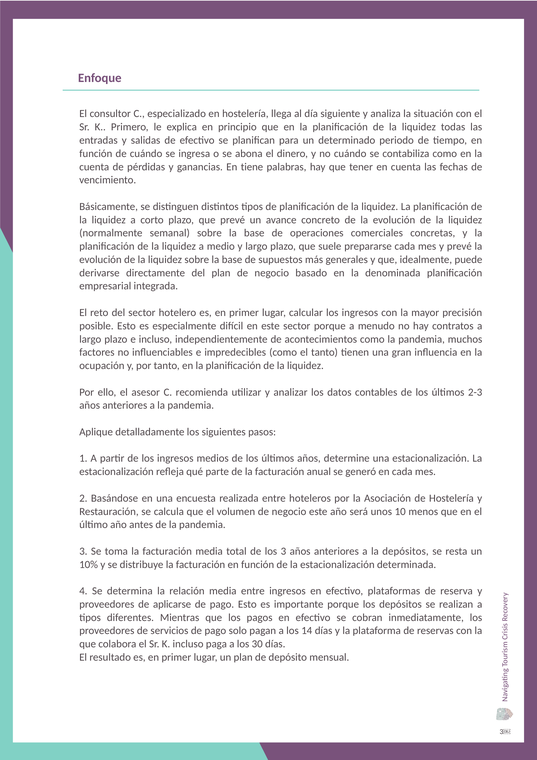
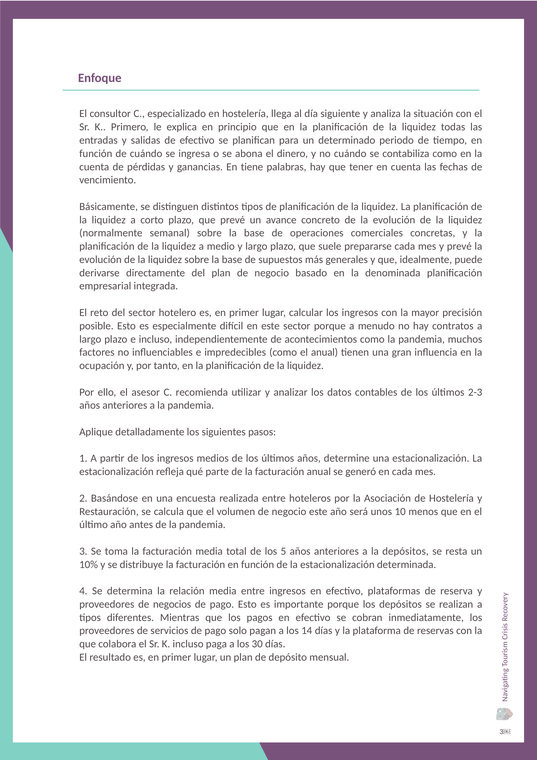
el tanto: tanto -> anual (325, 352)
los 3: 3 -> 5 (283, 551)
aplicarse: aplicarse -> negocios (172, 604)
